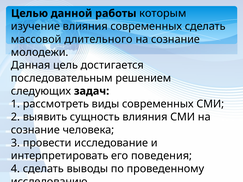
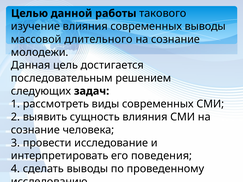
которым: которым -> такового (163, 13)
современных сделать: сделать -> выводы (205, 26)
